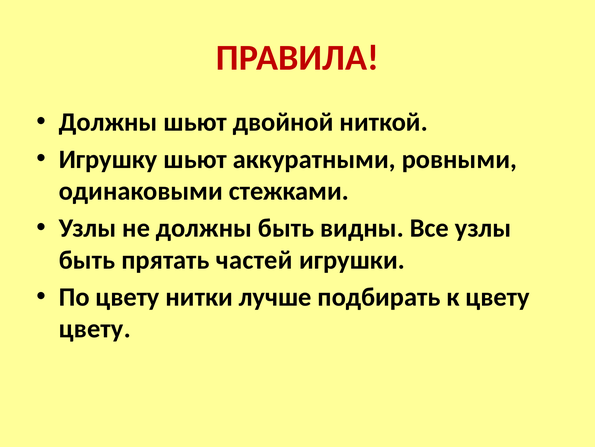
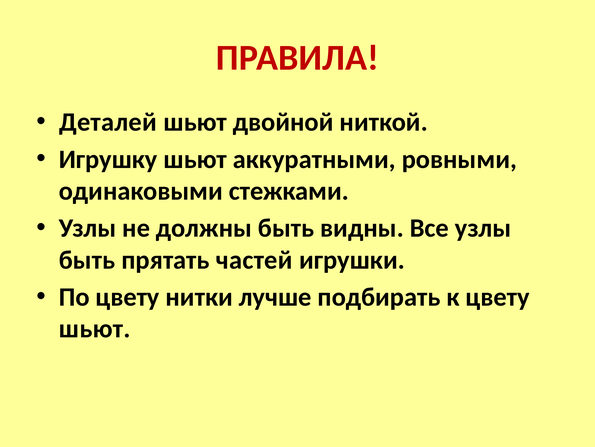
Должны: Должны -> Деталей (108, 122)
цвету: цвету -> шьют (95, 328)
